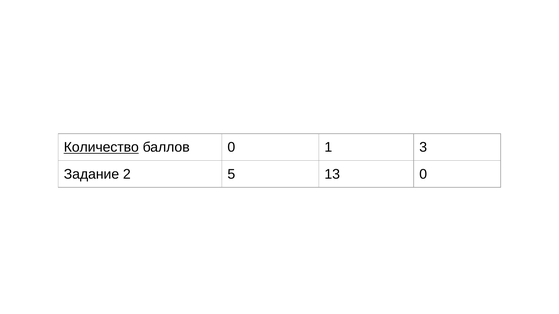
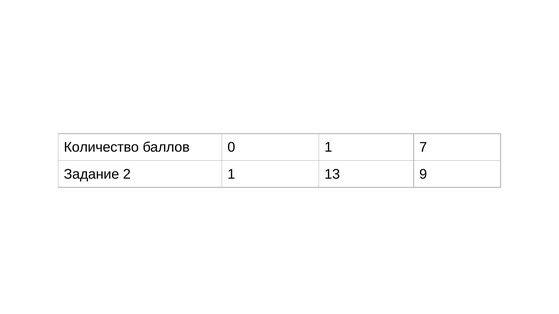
Количество underline: present -> none (101, 148)
3: 3 -> 7 (423, 148)
2 5: 5 -> 1 (231, 174)
13 0: 0 -> 9 (423, 174)
